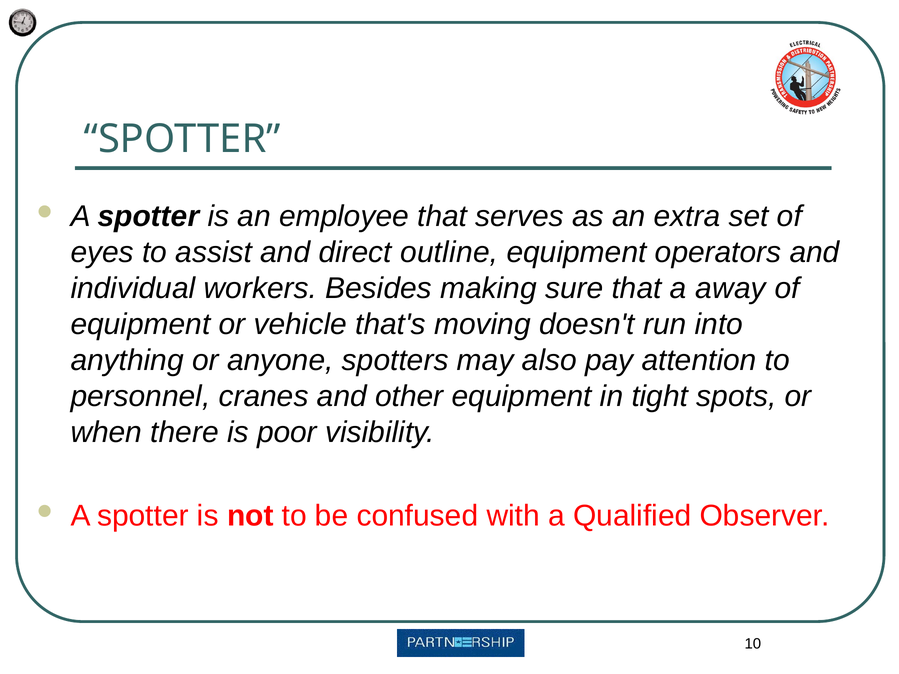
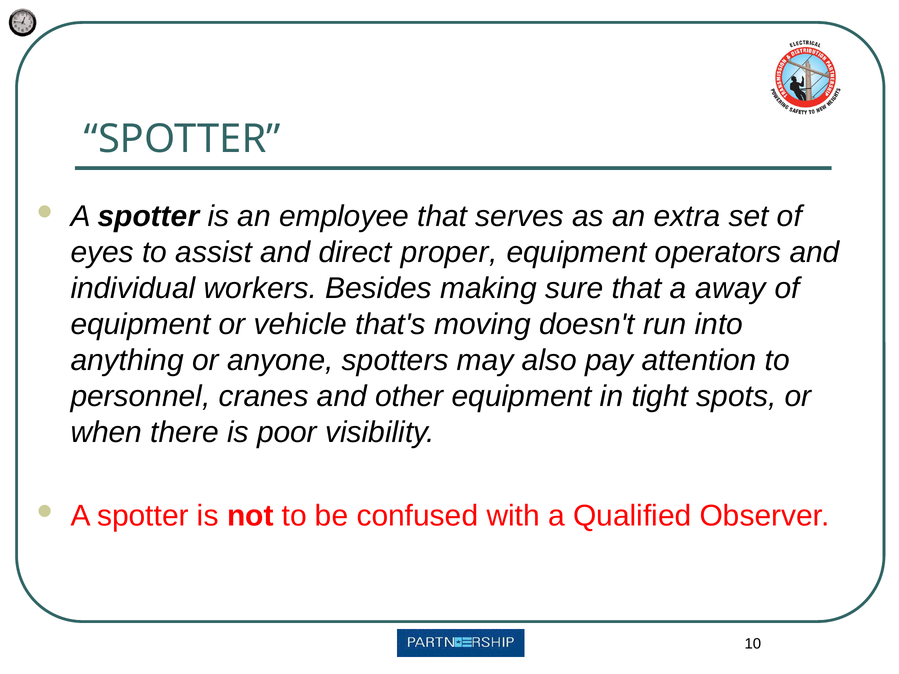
outline: outline -> proper (449, 253)
